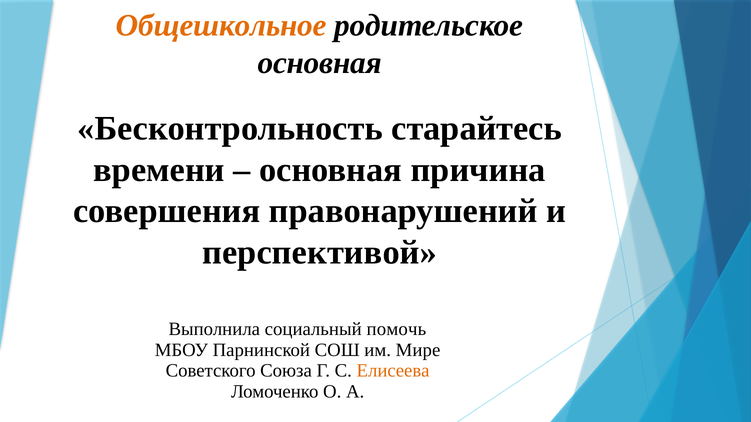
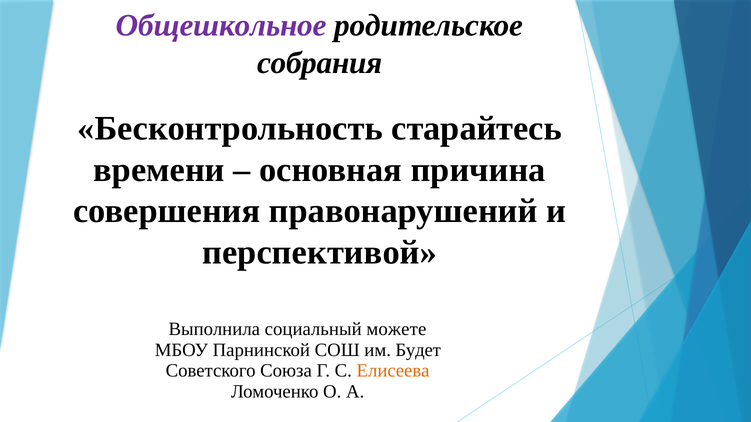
Общешкольное colour: orange -> purple (221, 25)
основная: основная -> собрания (320, 63)
помочь: помочь -> можете (396, 330)
Мире: Мире -> Будет (418, 350)
